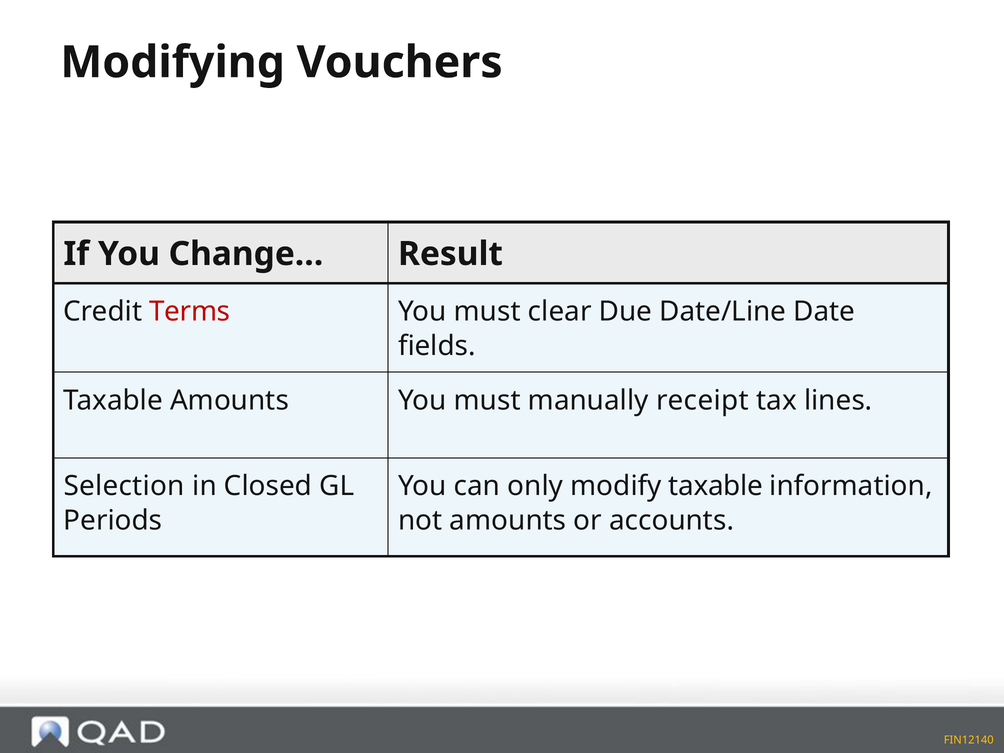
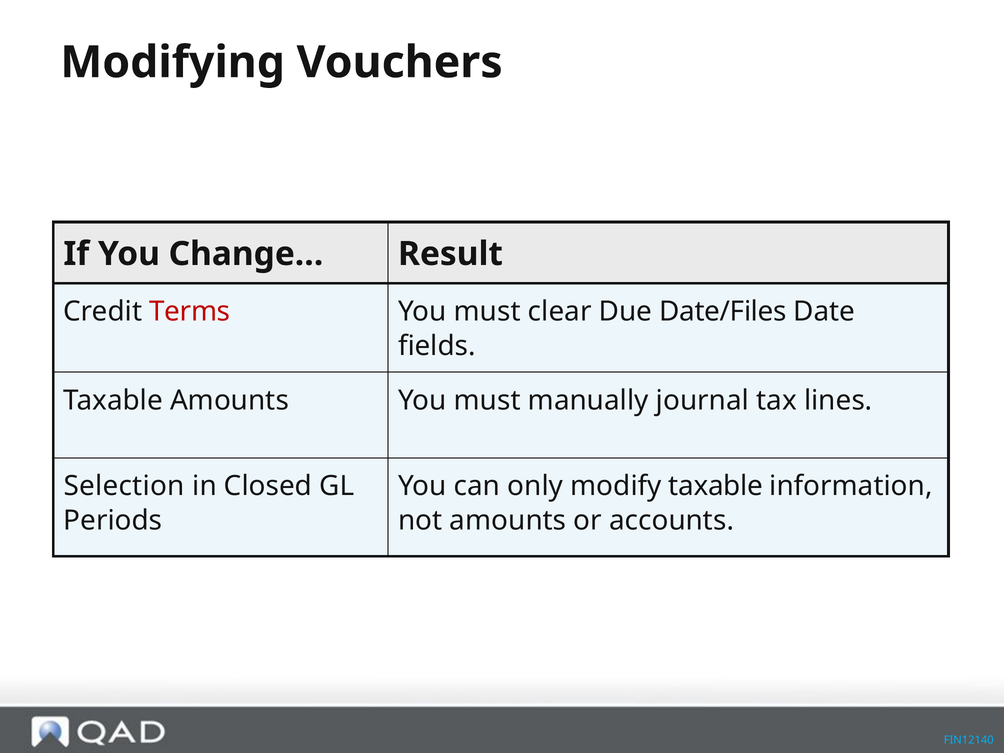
Date/Line: Date/Line -> Date/Files (723, 312)
receipt: receipt -> journal (702, 400)
FIN12140 colour: yellow -> light blue (969, 740)
